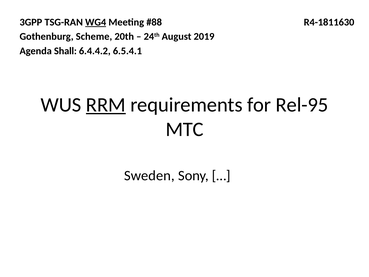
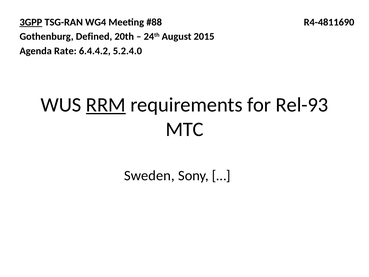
3GPP underline: none -> present (31, 22)
WG4 underline: present -> none (96, 22)
R4-1811630: R4-1811630 -> R4-4811690 (329, 22)
Scheme: Scheme -> Defined (94, 36)
2019: 2019 -> 2015 (204, 36)
Shall: Shall -> Rate (65, 51)
6.5.4.1: 6.5.4.1 -> 5.2.4.0 (127, 51)
Rel-95: Rel-95 -> Rel-93 (302, 105)
